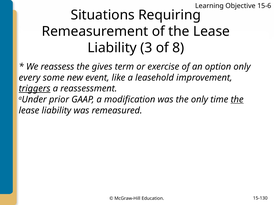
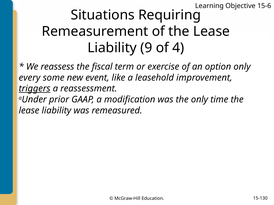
3: 3 -> 9 (146, 48)
8: 8 -> 4 (178, 48)
gives: gives -> fiscal (102, 67)
the underline: present -> none (237, 100)
